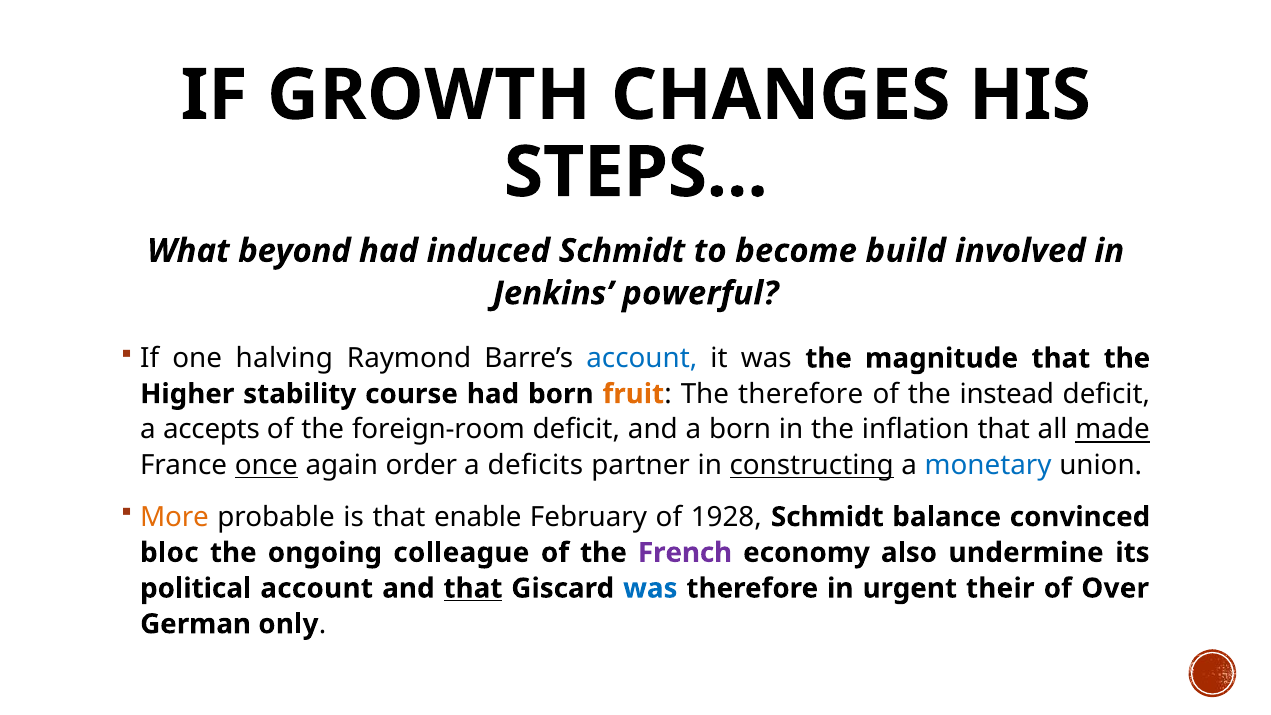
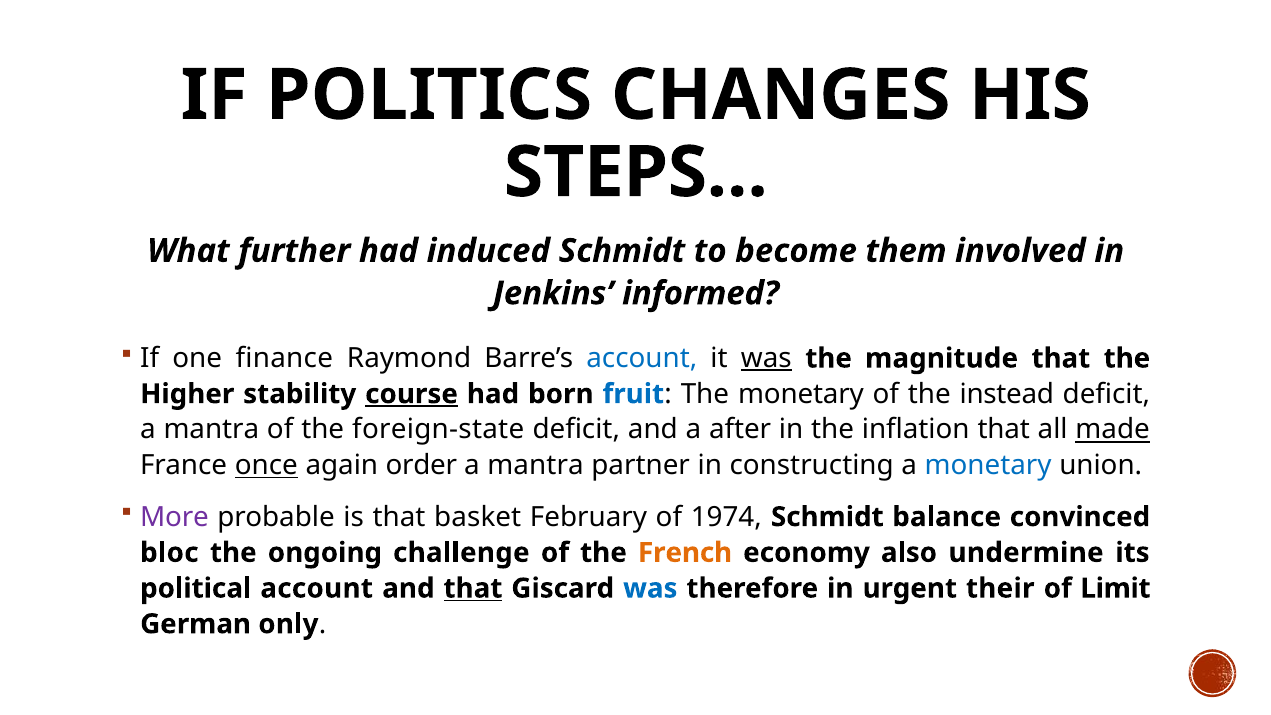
GROWTH: GROWTH -> POLITICS (429, 95)
beyond: beyond -> further (294, 251)
build: build -> them (906, 251)
powerful: powerful -> informed (701, 293)
halving: halving -> finance (284, 358)
was underline: none -> present (766, 358)
course underline: none -> present (412, 394)
fruit colour: orange -> blue (633, 394)
The therefore: therefore -> monetary (801, 394)
accepts: accepts -> mantra (211, 430)
foreign-room: foreign-room -> foreign-state (438, 430)
a born: born -> after (740, 430)
deficits: deficits -> mantra (536, 465)
constructing underline: present -> none (812, 465)
More colour: orange -> purple (175, 517)
enable: enable -> basket (478, 517)
1928: 1928 -> 1974 (726, 517)
colleague: colleague -> challenge (461, 553)
French colour: purple -> orange (685, 553)
Over: Over -> Limit (1115, 588)
